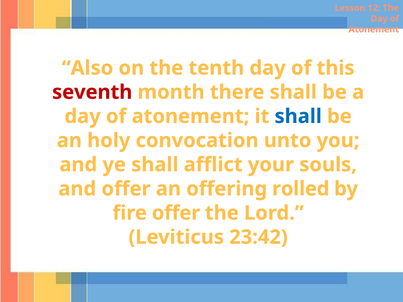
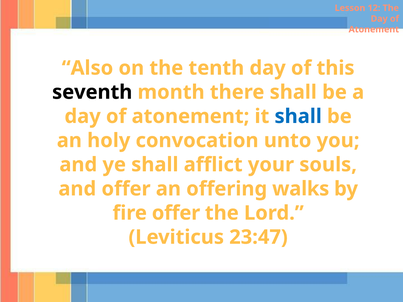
seventh colour: red -> black (92, 92)
rolled: rolled -> walks (301, 189)
23:42: 23:42 -> 23:47 (258, 237)
